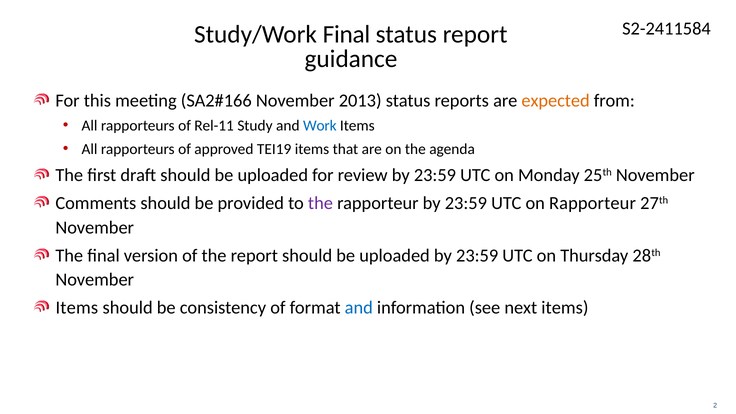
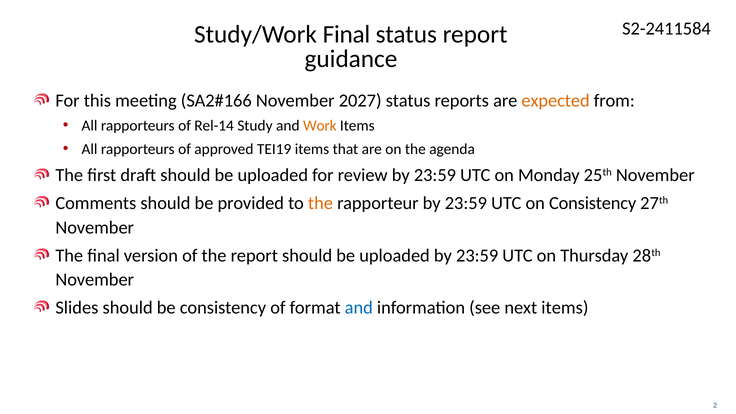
2013: 2013 -> 2027 (360, 101)
Rel-11: Rel-11 -> Rel-14 (214, 126)
Work colour: blue -> orange (320, 126)
the colour: purple -> orange (320, 203)
on Rapporteur: Rapporteur -> Consistency (593, 203)
Items: Items -> Slides (77, 308)
